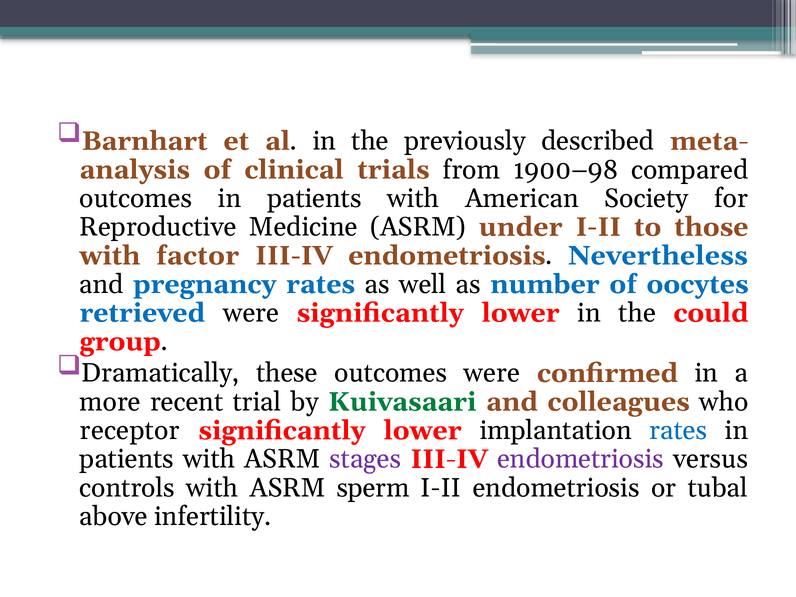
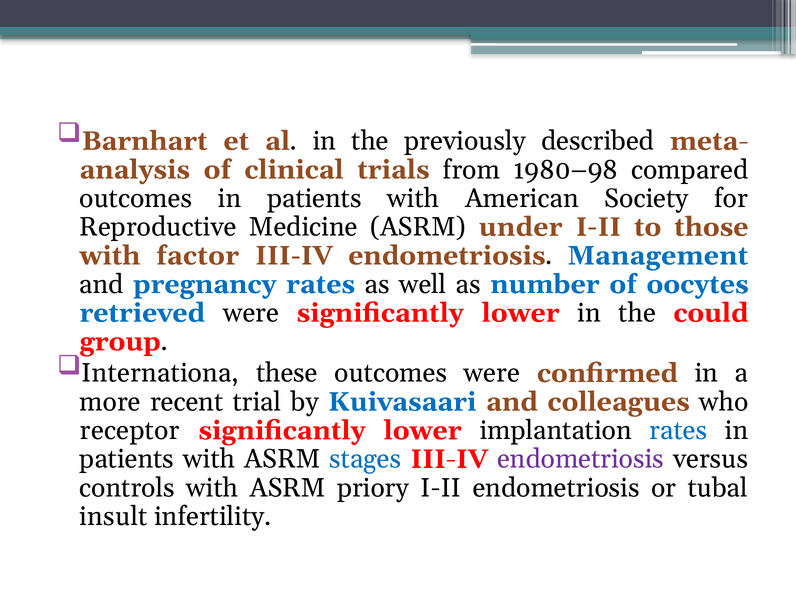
1900–98: 1900–98 -> 1980–98 (566, 170)
Nevertheless: Nevertheless -> Management (658, 256)
Dramatically: Dramatically -> Internationa (160, 373)
Kuivasaari colour: green -> blue (402, 402)
stages colour: purple -> blue (365, 459)
sperm: sperm -> priory (373, 488)
above: above -> insult (114, 516)
